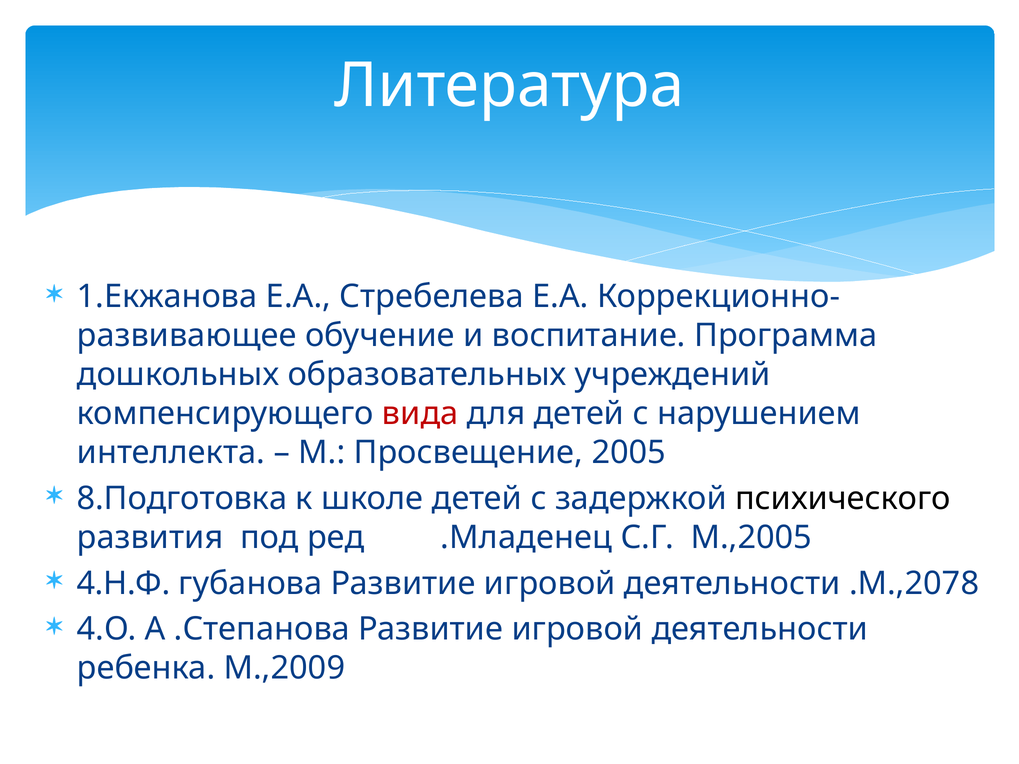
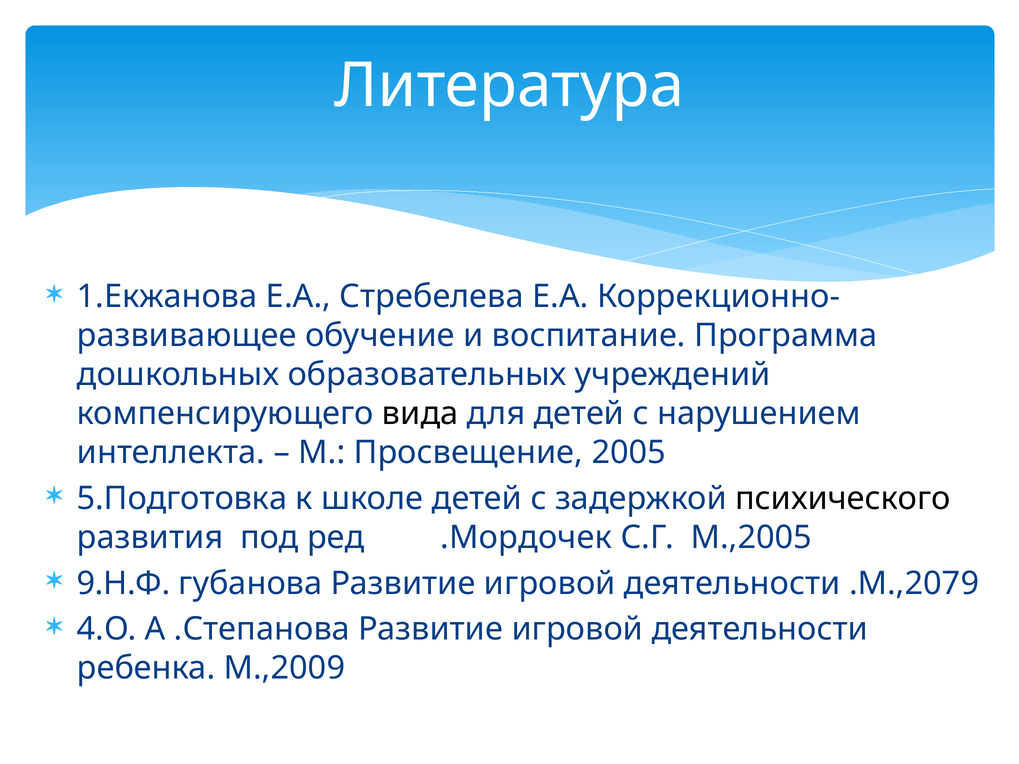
вида colour: red -> black (420, 414)
8.Подготовка: 8.Подготовка -> 5.Подготовка (182, 499)
.Младенец: .Младенец -> .Мордочек (526, 538)
4.Н.Ф: 4.Н.Ф -> 9.Н.Ф (123, 583)
.М.,2078: .М.,2078 -> .М.,2079 (914, 583)
